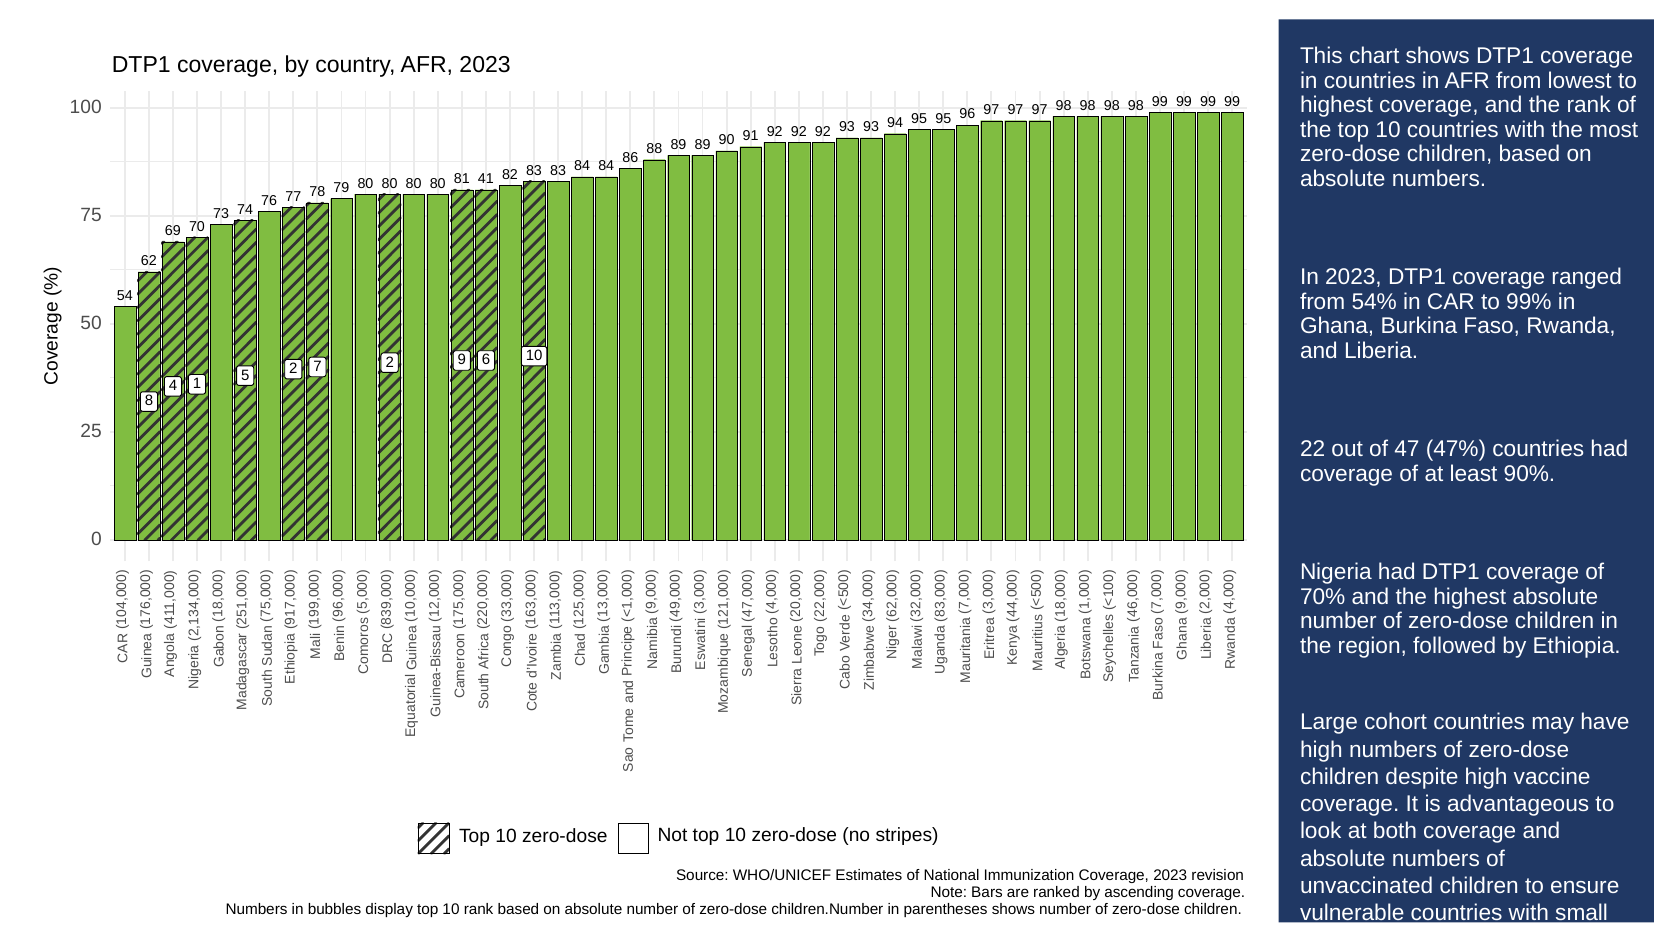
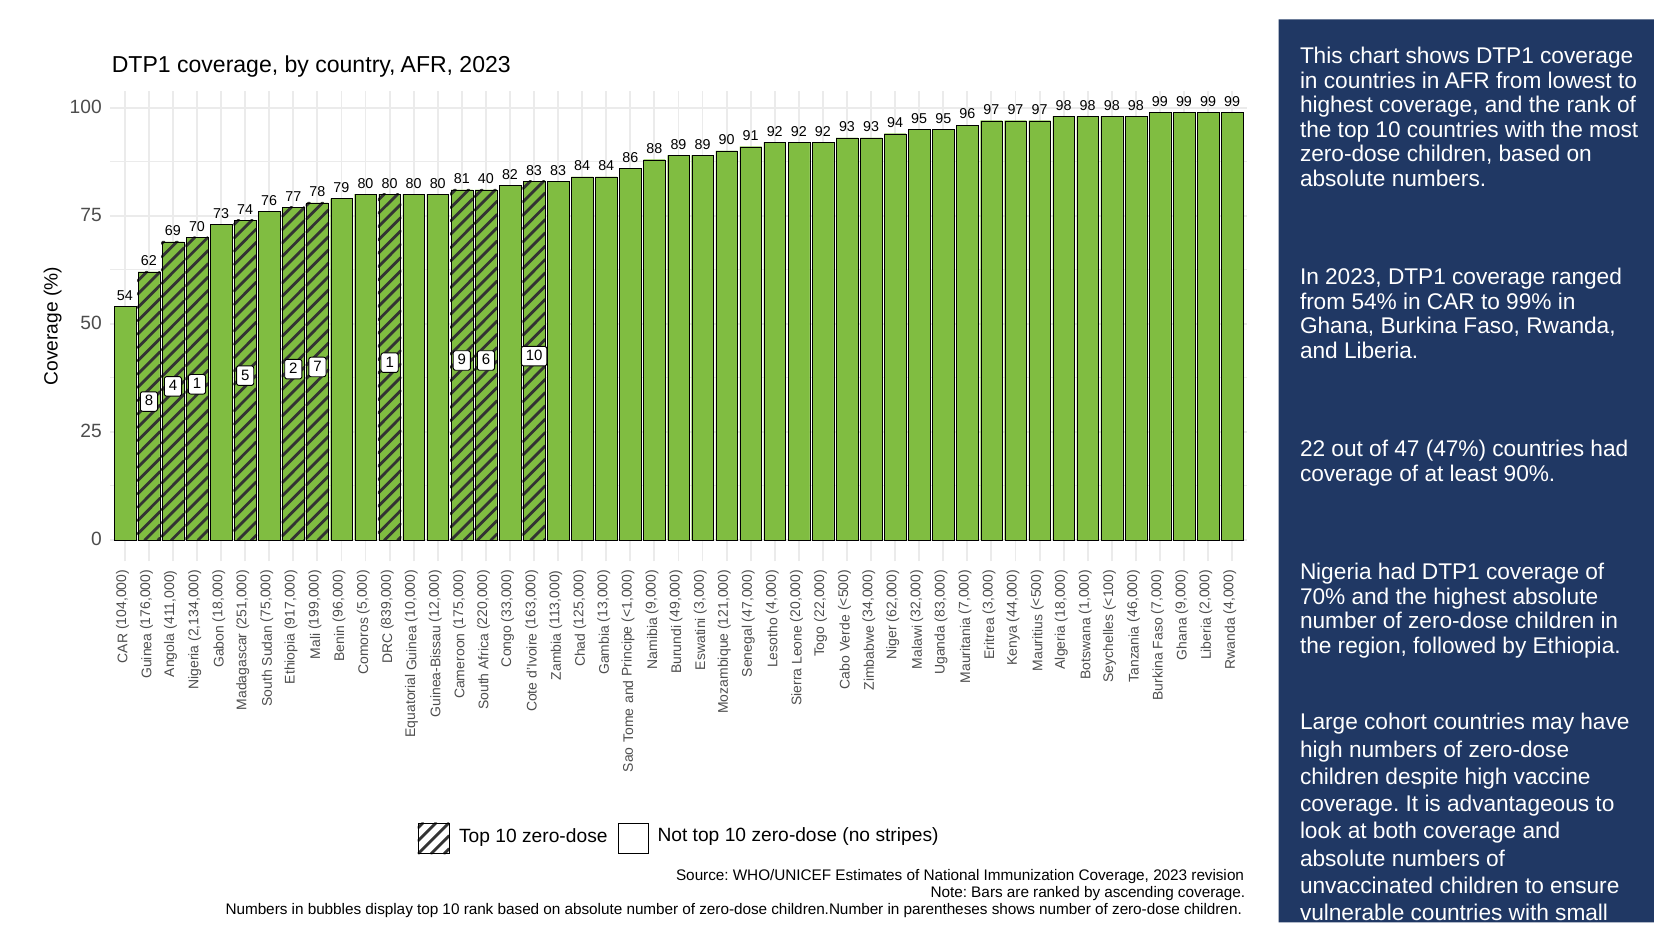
41: 41 -> 40 (486, 179)
7 2: 2 -> 1 (390, 362)
